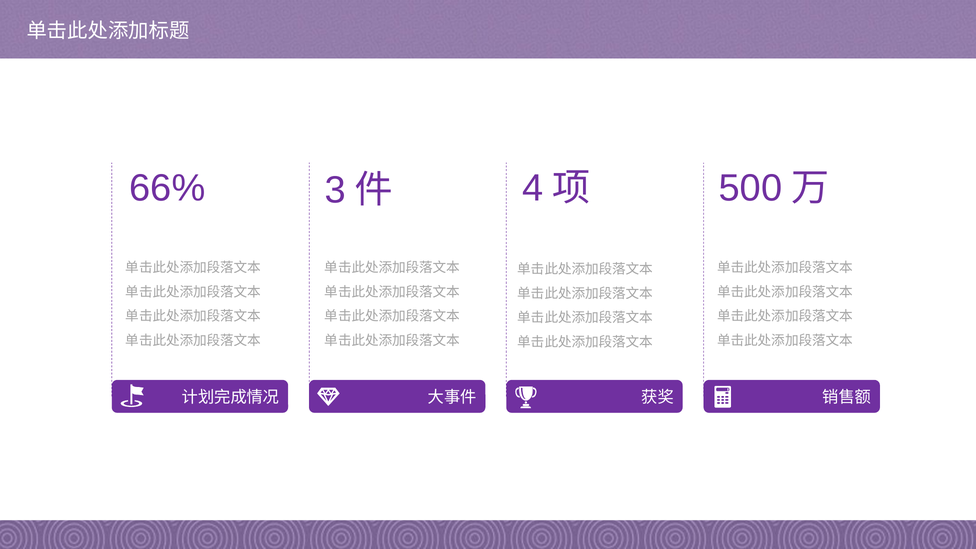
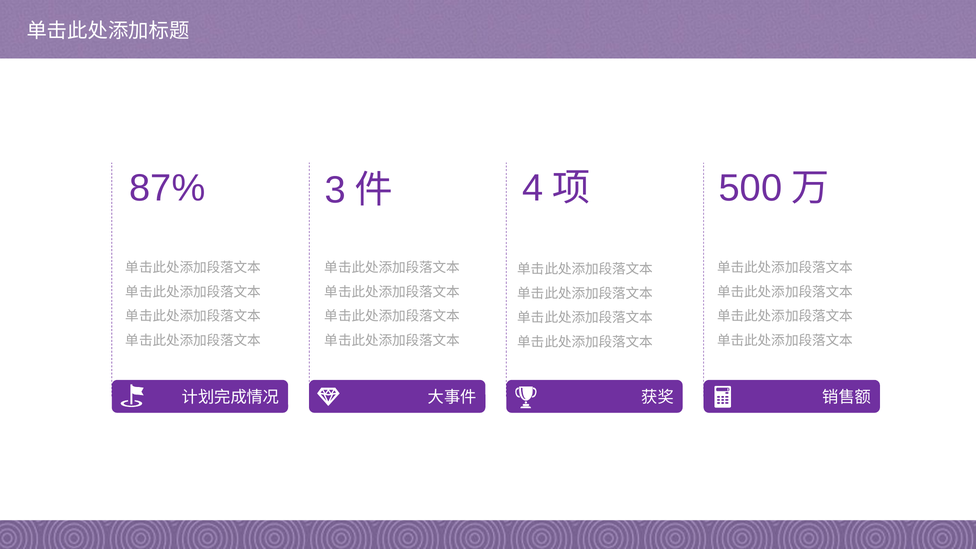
66%: 66% -> 87% (167, 188)
